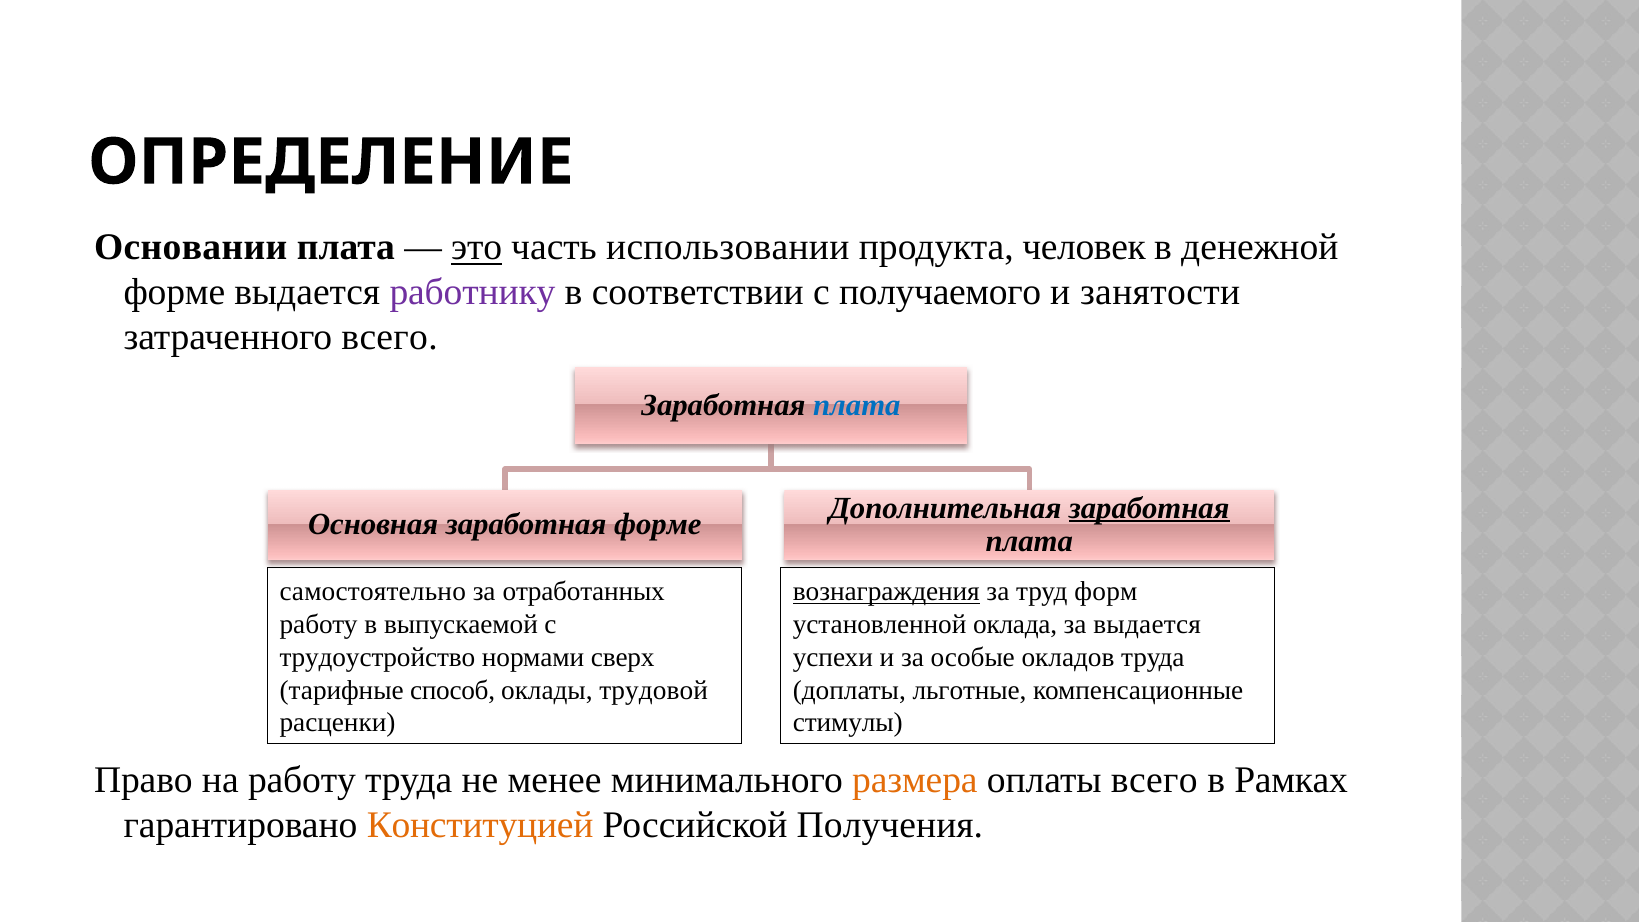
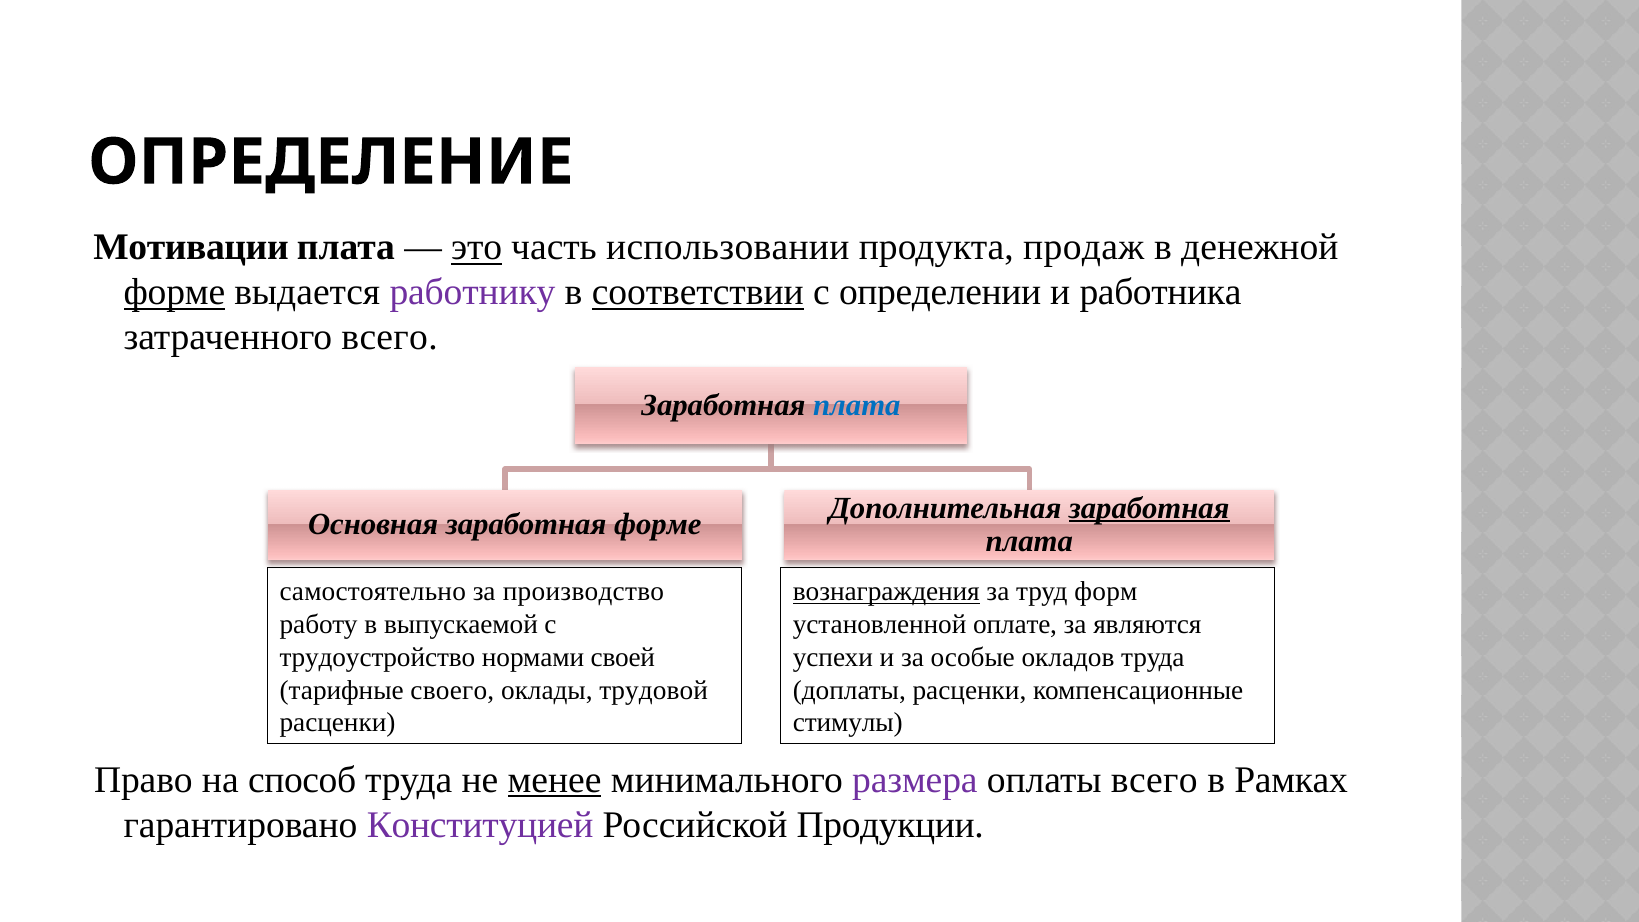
Основании: Основании -> Мотивации (191, 248)
человек: человек -> продаж (1084, 248)
форме underline: none -> present (174, 293)
соответствии underline: none -> present (698, 293)
получаемого: получаемого -> определении (940, 293)
занятости: занятости -> работника (1160, 293)
отработанных: отработанных -> производство (583, 592)
оклада: оклада -> оплате (1015, 625)
за выдается: выдается -> являются (1147, 625)
сверх: сверх -> своей (623, 657)
способ: способ -> своего (452, 690)
доплаты льготные: льготные -> расценки (969, 690)
на работу: работу -> способ (302, 780)
менее underline: none -> present (555, 780)
размера colour: orange -> purple (915, 780)
Конституцией colour: orange -> purple (480, 825)
Получения: Получения -> Продукции (890, 825)
